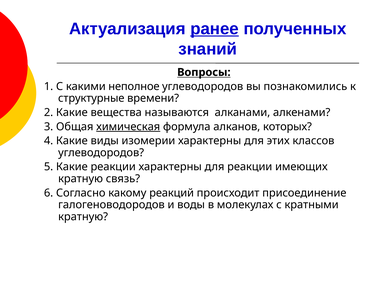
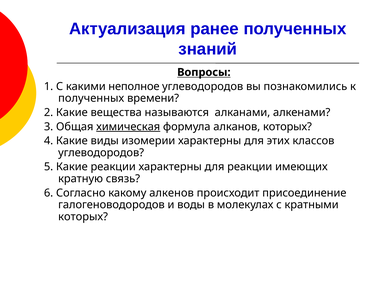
ранее underline: present -> none (215, 29)
структурные: структурные -> полученных (91, 98)
реакций: реакций -> алкенов (172, 193)
кратную: кратную -> которых (83, 216)
